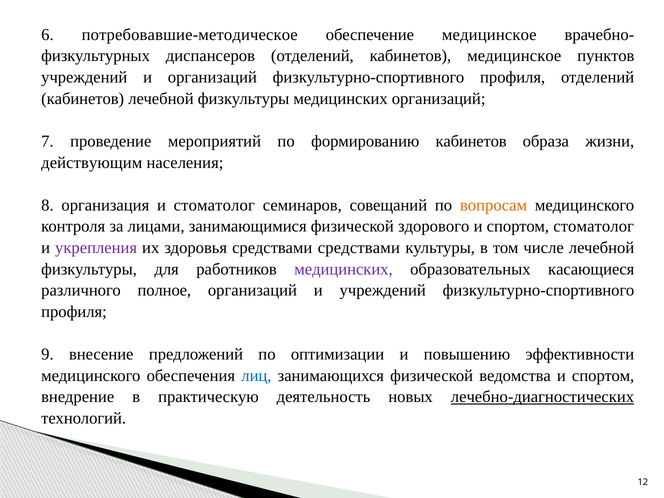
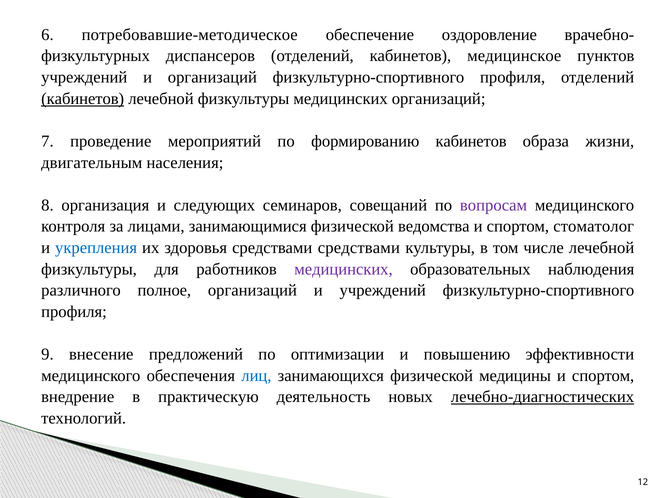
обеспечение медицинское: медицинское -> оздоровление (489, 35)
кабинетов underline: none -> present (83, 99)
действующим: действующим -> двигательным (92, 163)
и стоматолог: стоматолог -> следующих (214, 205)
вопросам colour: orange -> purple (493, 205)
здорового: здорового -> ведомства (434, 226)
укрепления colour: purple -> blue (96, 248)
касающиеся: касающиеся -> наблюдения (591, 269)
ведомства: ведомства -> медицины (515, 376)
